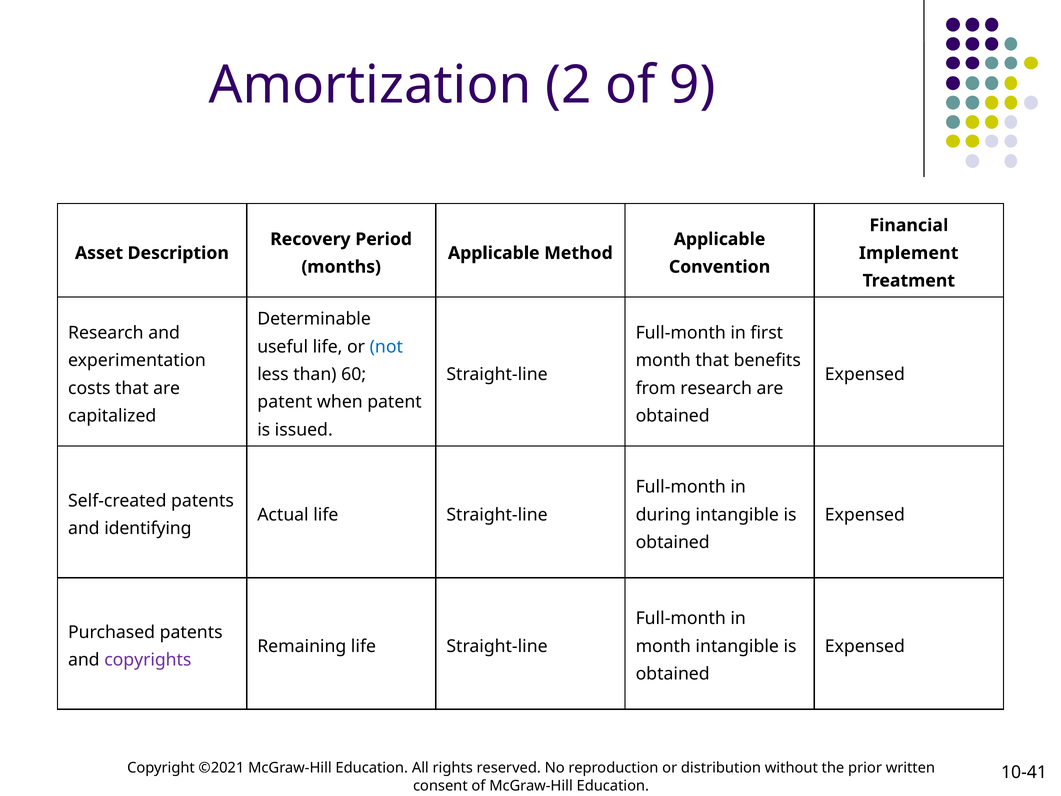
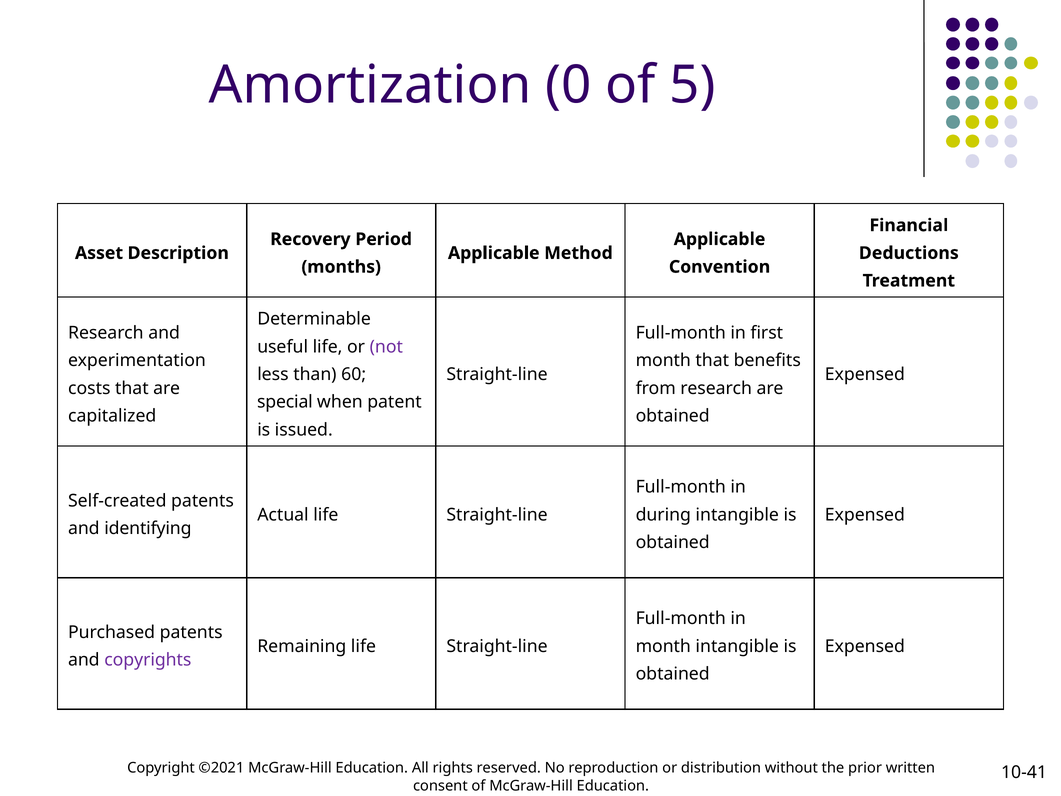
2: 2 -> 0 (568, 85)
9: 9 -> 5 (692, 85)
Implement: Implement -> Deductions (909, 253)
not colour: blue -> purple (386, 347)
patent: patent -> special (285, 402)
